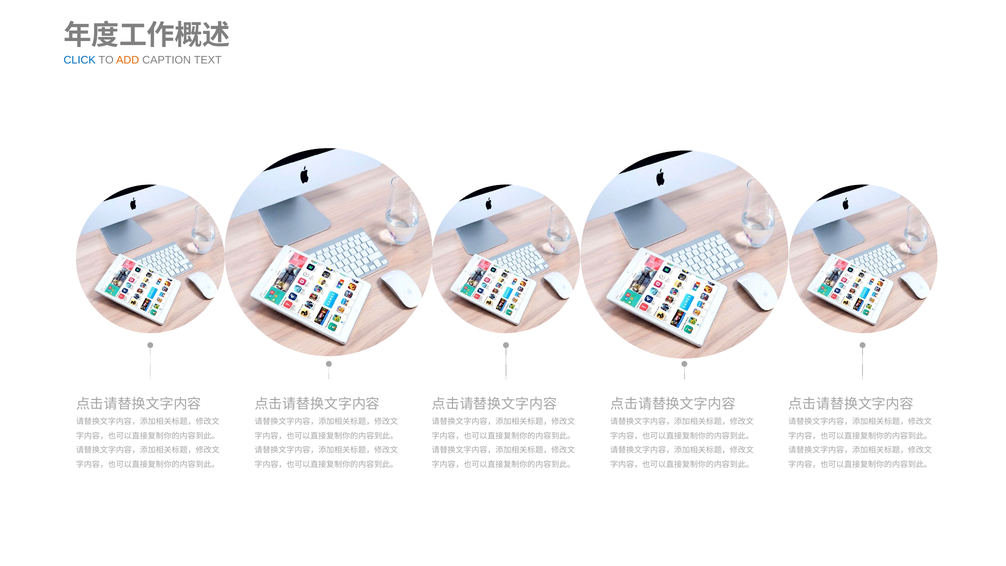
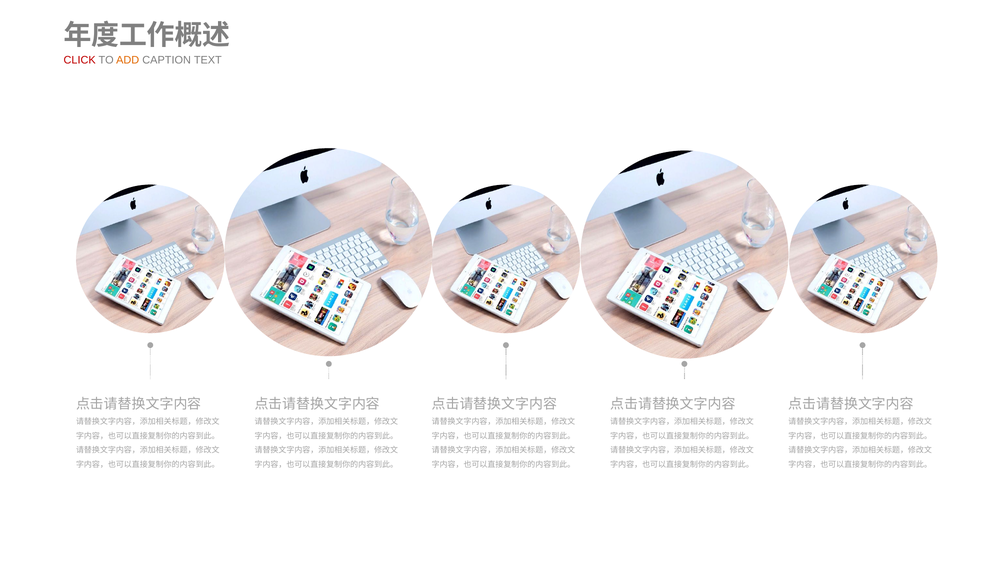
CLICK colour: blue -> red (80, 60)
